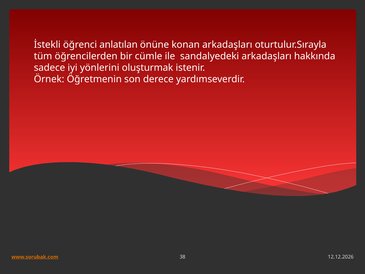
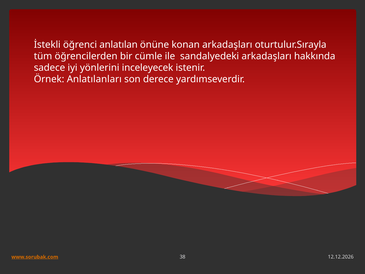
oluşturmak: oluşturmak -> inceleyecek (148, 68)
Öğretmenin: Öğretmenin -> Anlatılanları (94, 79)
